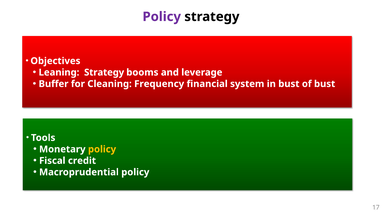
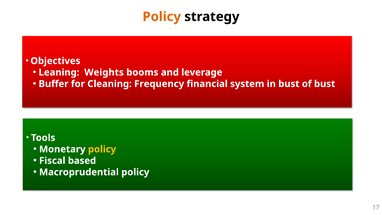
Policy colour: purple -> orange (162, 17)
Leaning Strategy: Strategy -> Weights (104, 72)
credit: credit -> based (82, 161)
